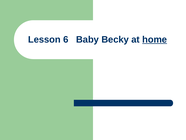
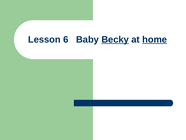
Becky underline: none -> present (115, 39)
